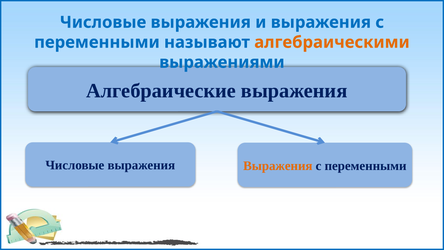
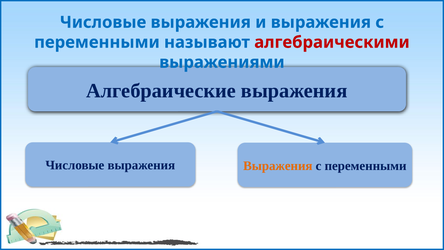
алгебраическими colour: orange -> red (332, 42)
